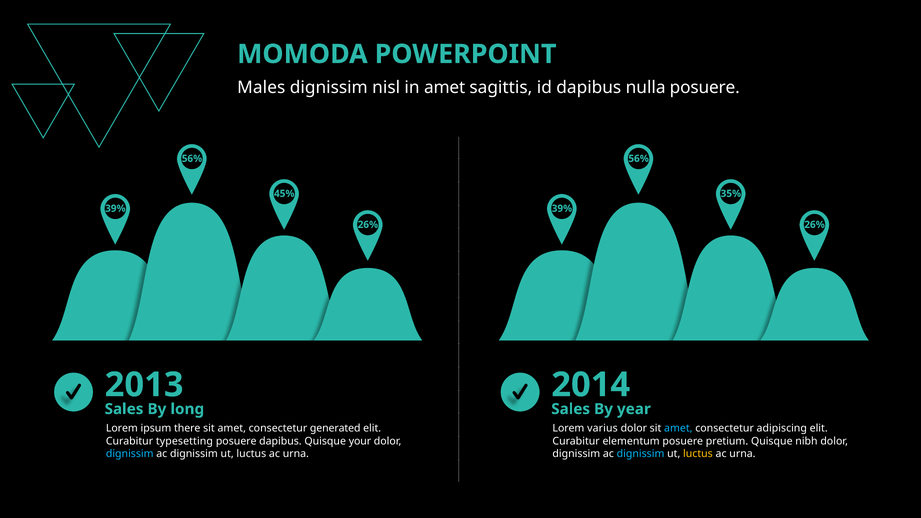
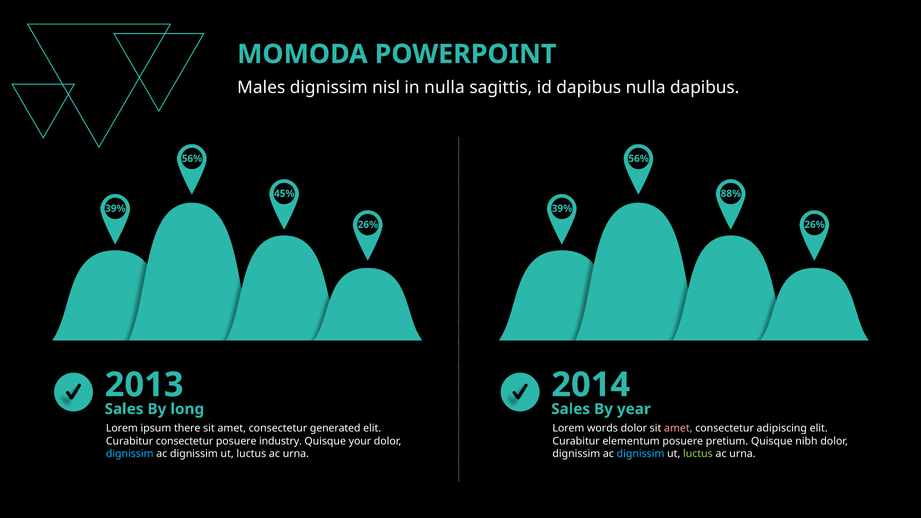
in amet: amet -> nulla (444, 87)
nulla posuere: posuere -> dapibus (705, 87)
35%: 35% -> 88% (731, 194)
varius: varius -> words (602, 428)
amet colour: light blue -> pink (678, 428)
Curabitur typesetting: typesetting -> consectetur (185, 441)
posuere dapibus: dapibus -> industry (280, 441)
luctus colour: yellow -> light green (698, 454)
